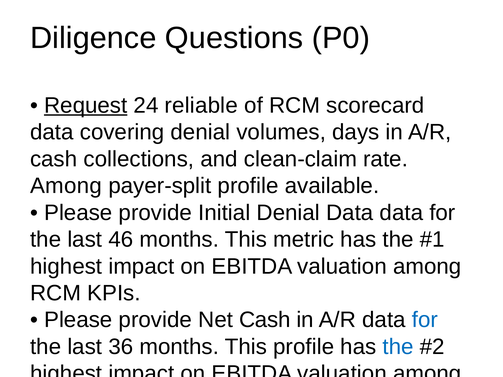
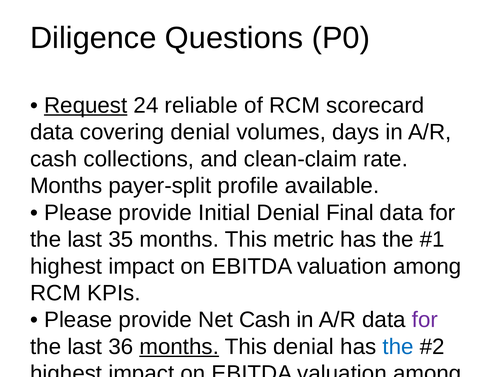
Among: Among -> Months (66, 186)
Denial Data: Data -> Final (350, 213)
46: 46 -> 35 (121, 240)
for colour: blue -> purple (425, 320)
months underline: none -> present (179, 347)
This profile: profile -> denial (304, 347)
